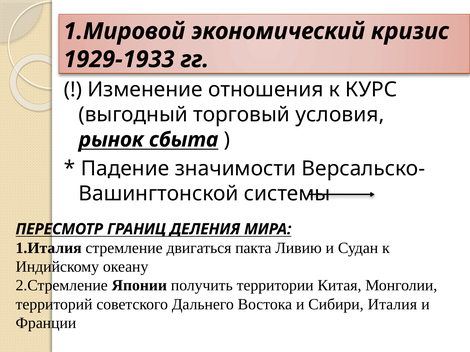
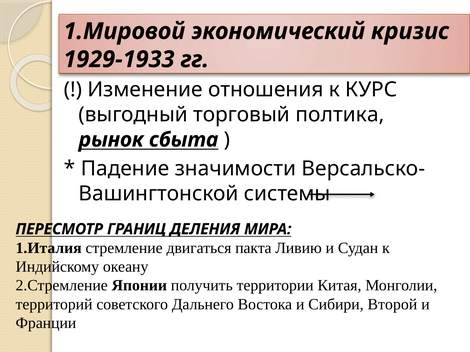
условия: условия -> полтика (340, 115)
Италия: Италия -> Второй (392, 305)
